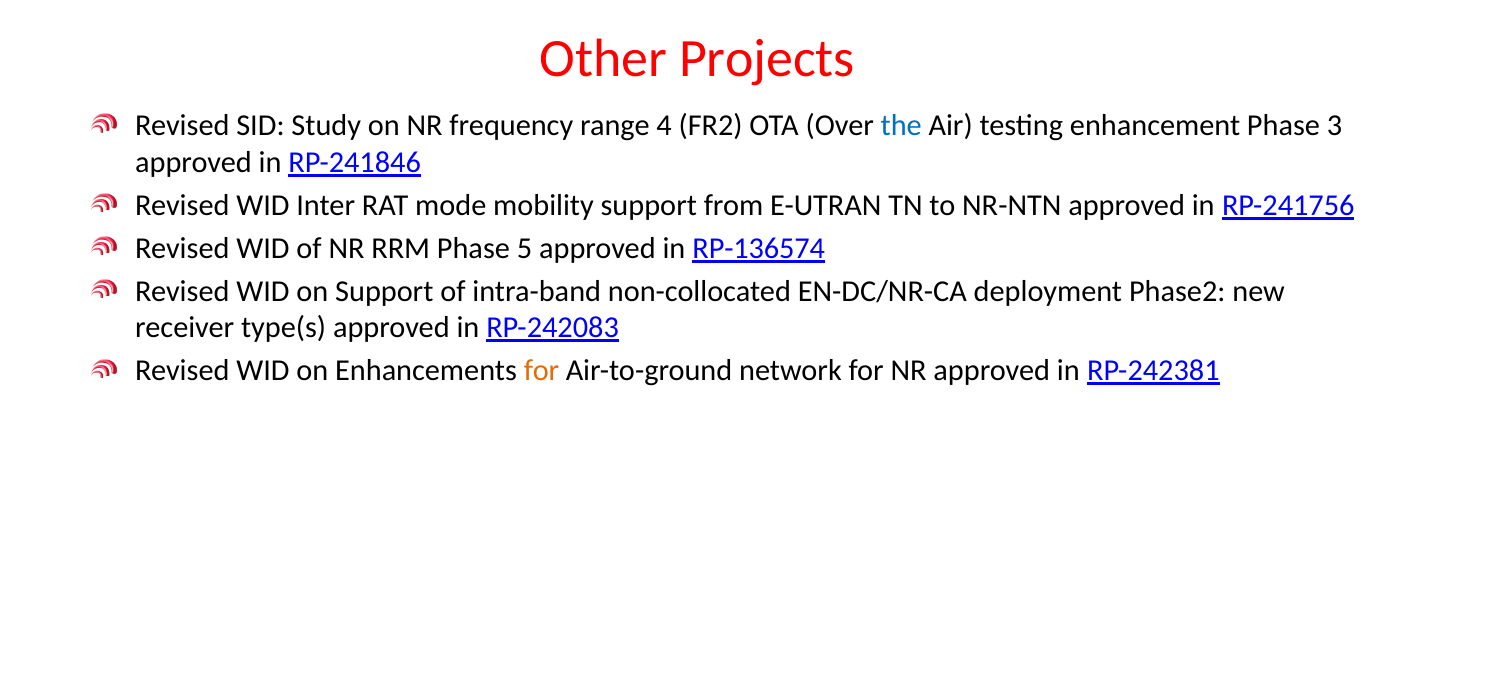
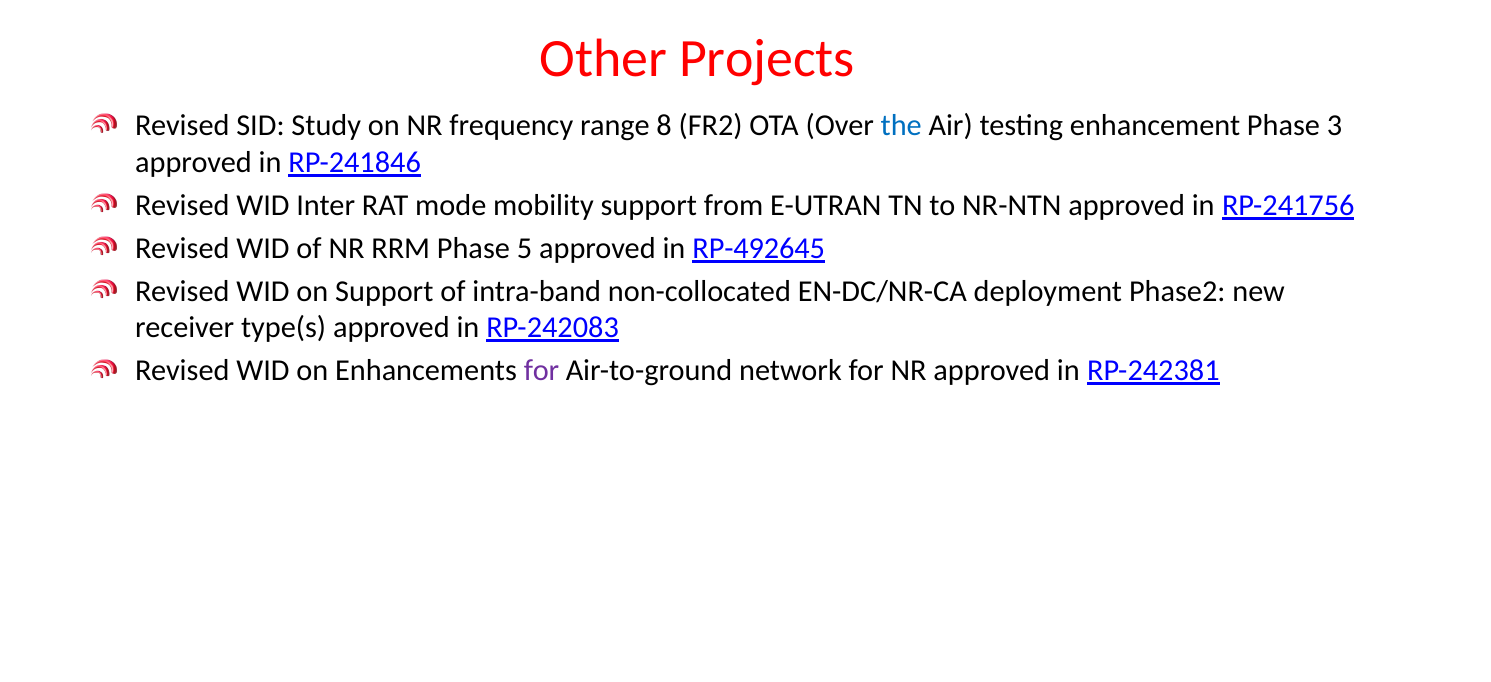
4: 4 -> 8 (664, 126)
RP-136574: RP-136574 -> RP-492645 (759, 248)
for colour: orange -> purple (541, 370)
